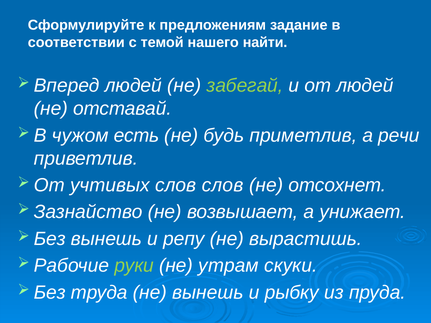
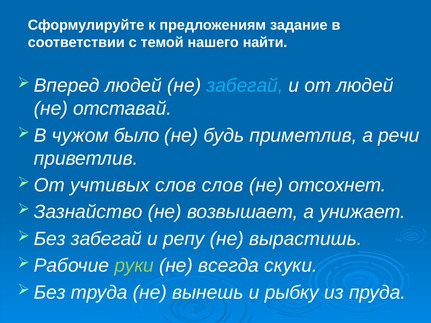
забегай colour: light green -> light blue (245, 86)
есть: есть -> было (137, 135)
Без вынешь: вынешь -> забегай (106, 239)
утрам: утрам -> всегда (229, 266)
